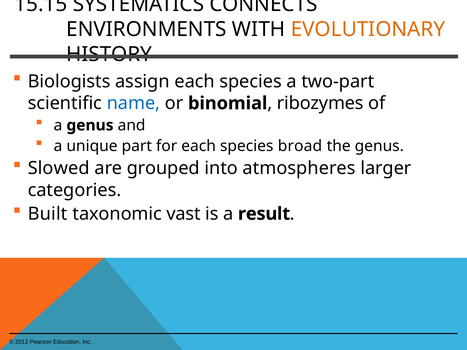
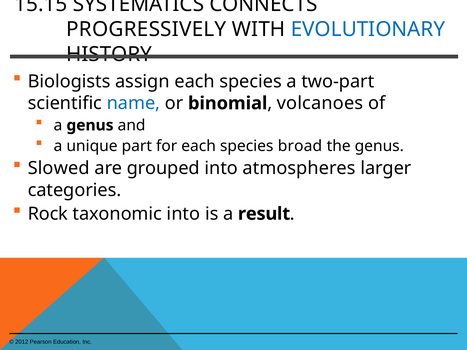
ENVIRONMENTS: ENVIRONMENTS -> PROGRESSIVELY (146, 29)
EVOLUTIONARY colour: orange -> blue (368, 29)
ribozymes: ribozymes -> volcanoes (320, 103)
Built: Built -> Rock (48, 214)
taxonomic vast: vast -> into (183, 214)
